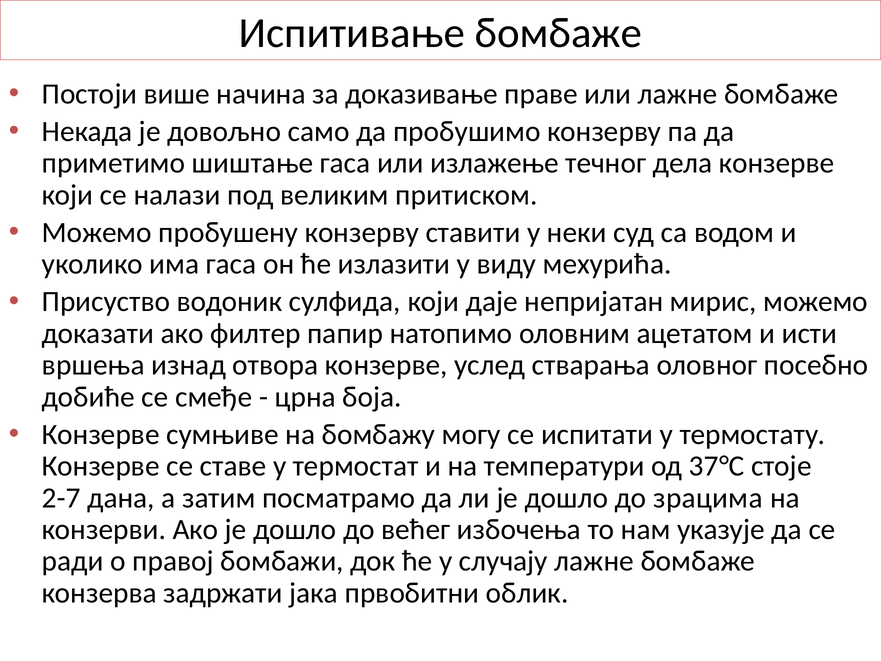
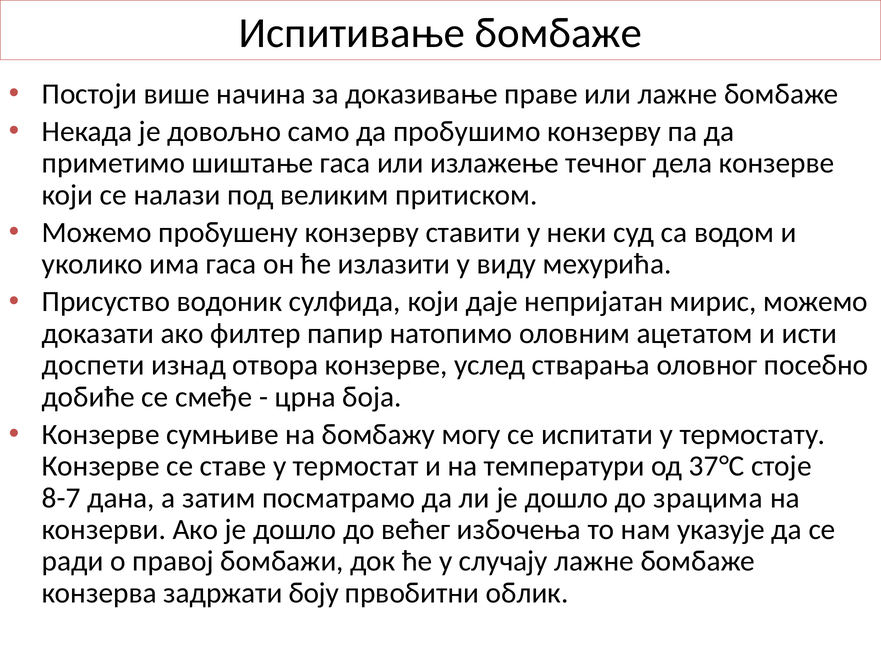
вршења: вршења -> доспети (93, 365)
2-7: 2-7 -> 8-7 (61, 498)
јака: јака -> боју (314, 593)
